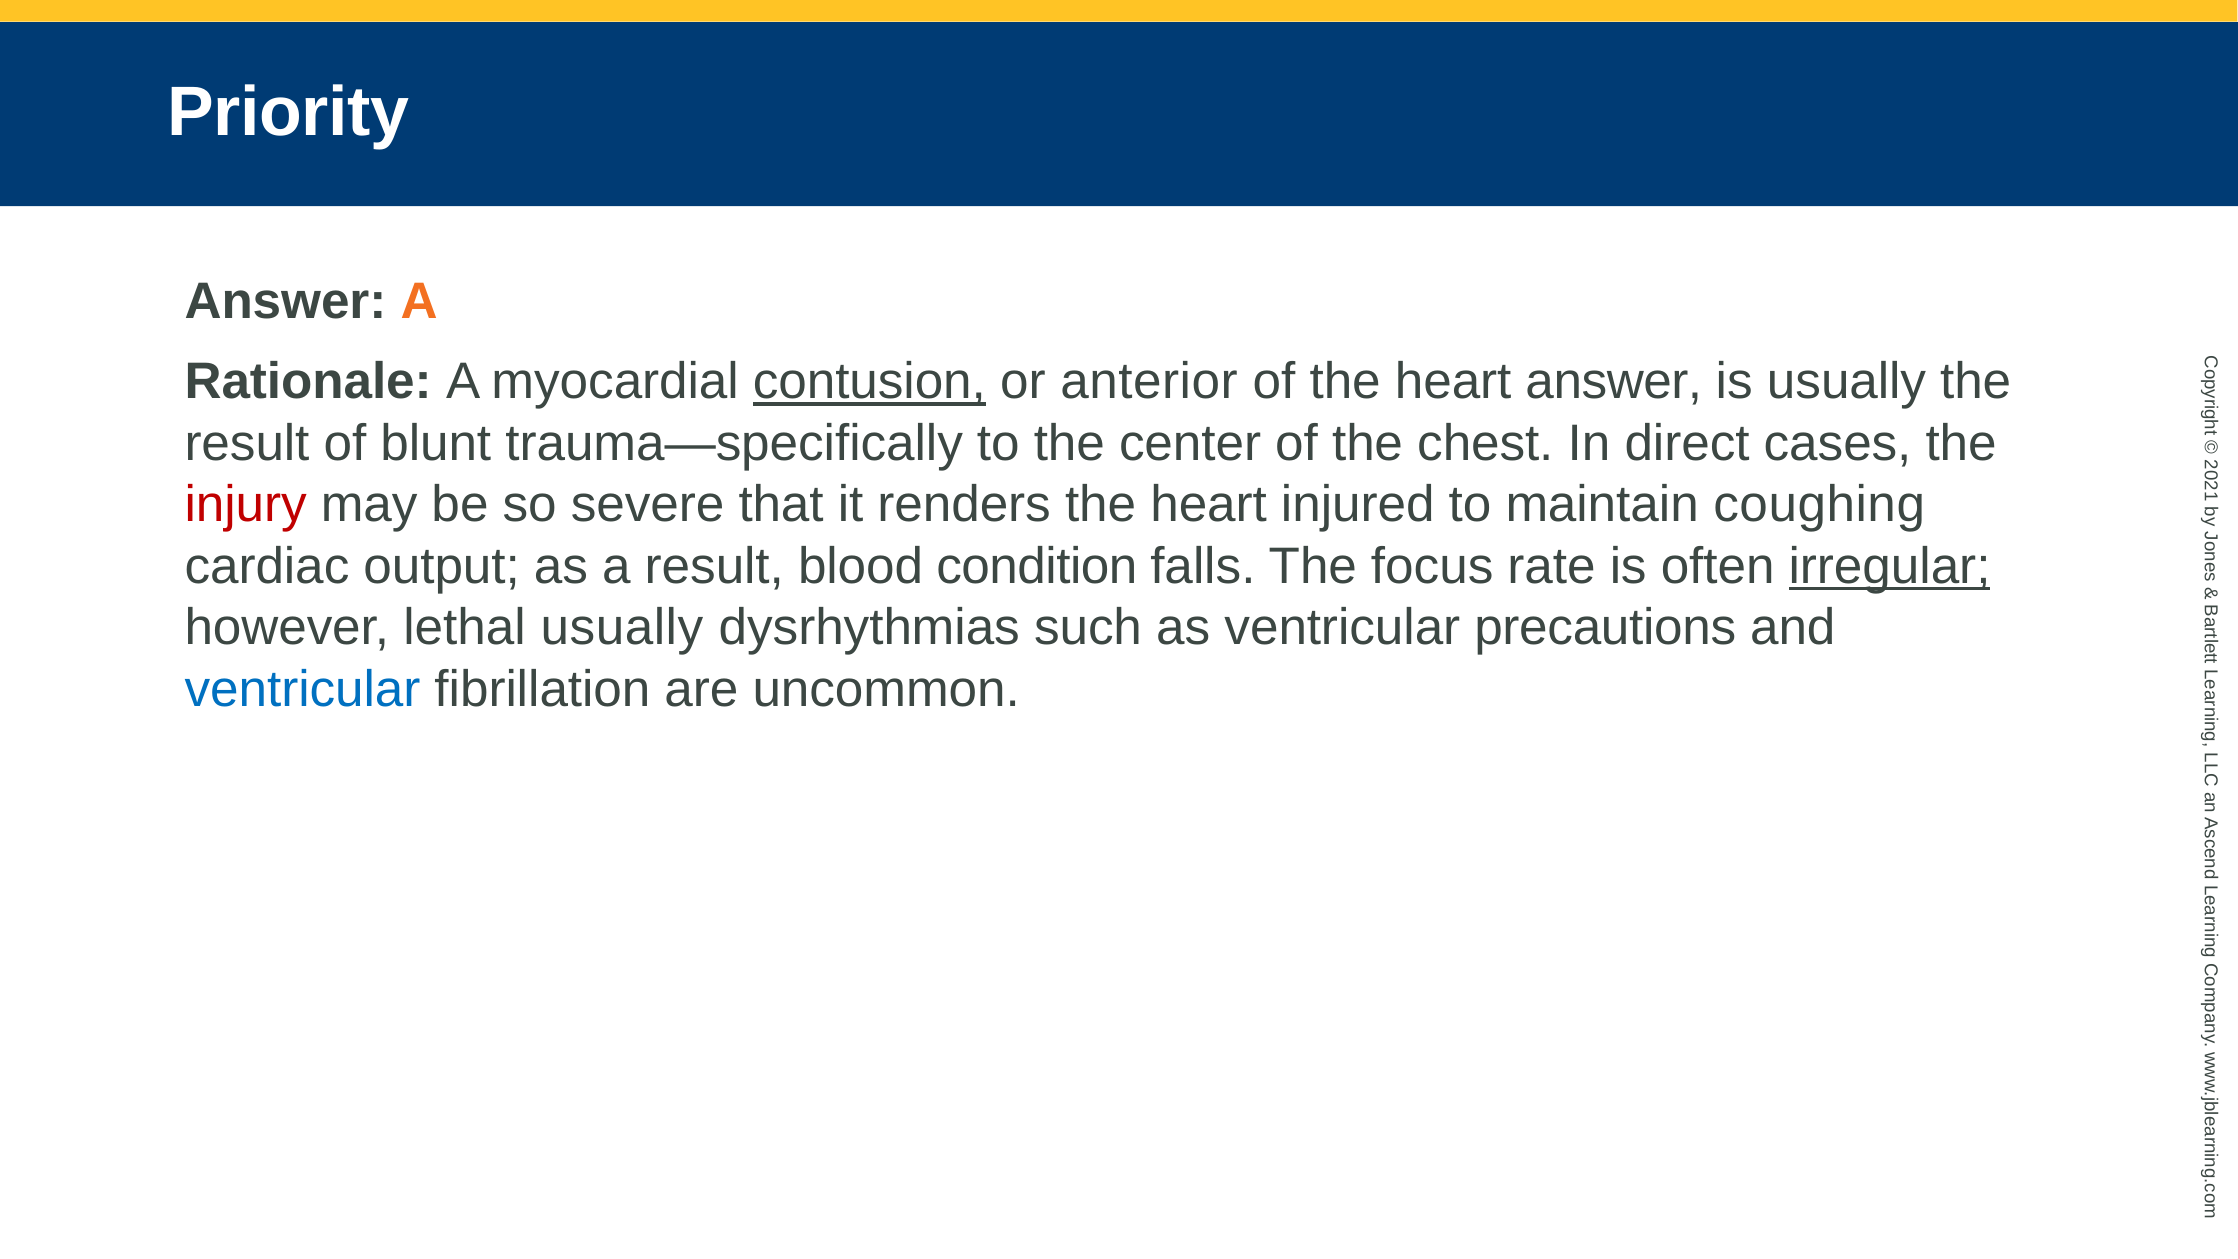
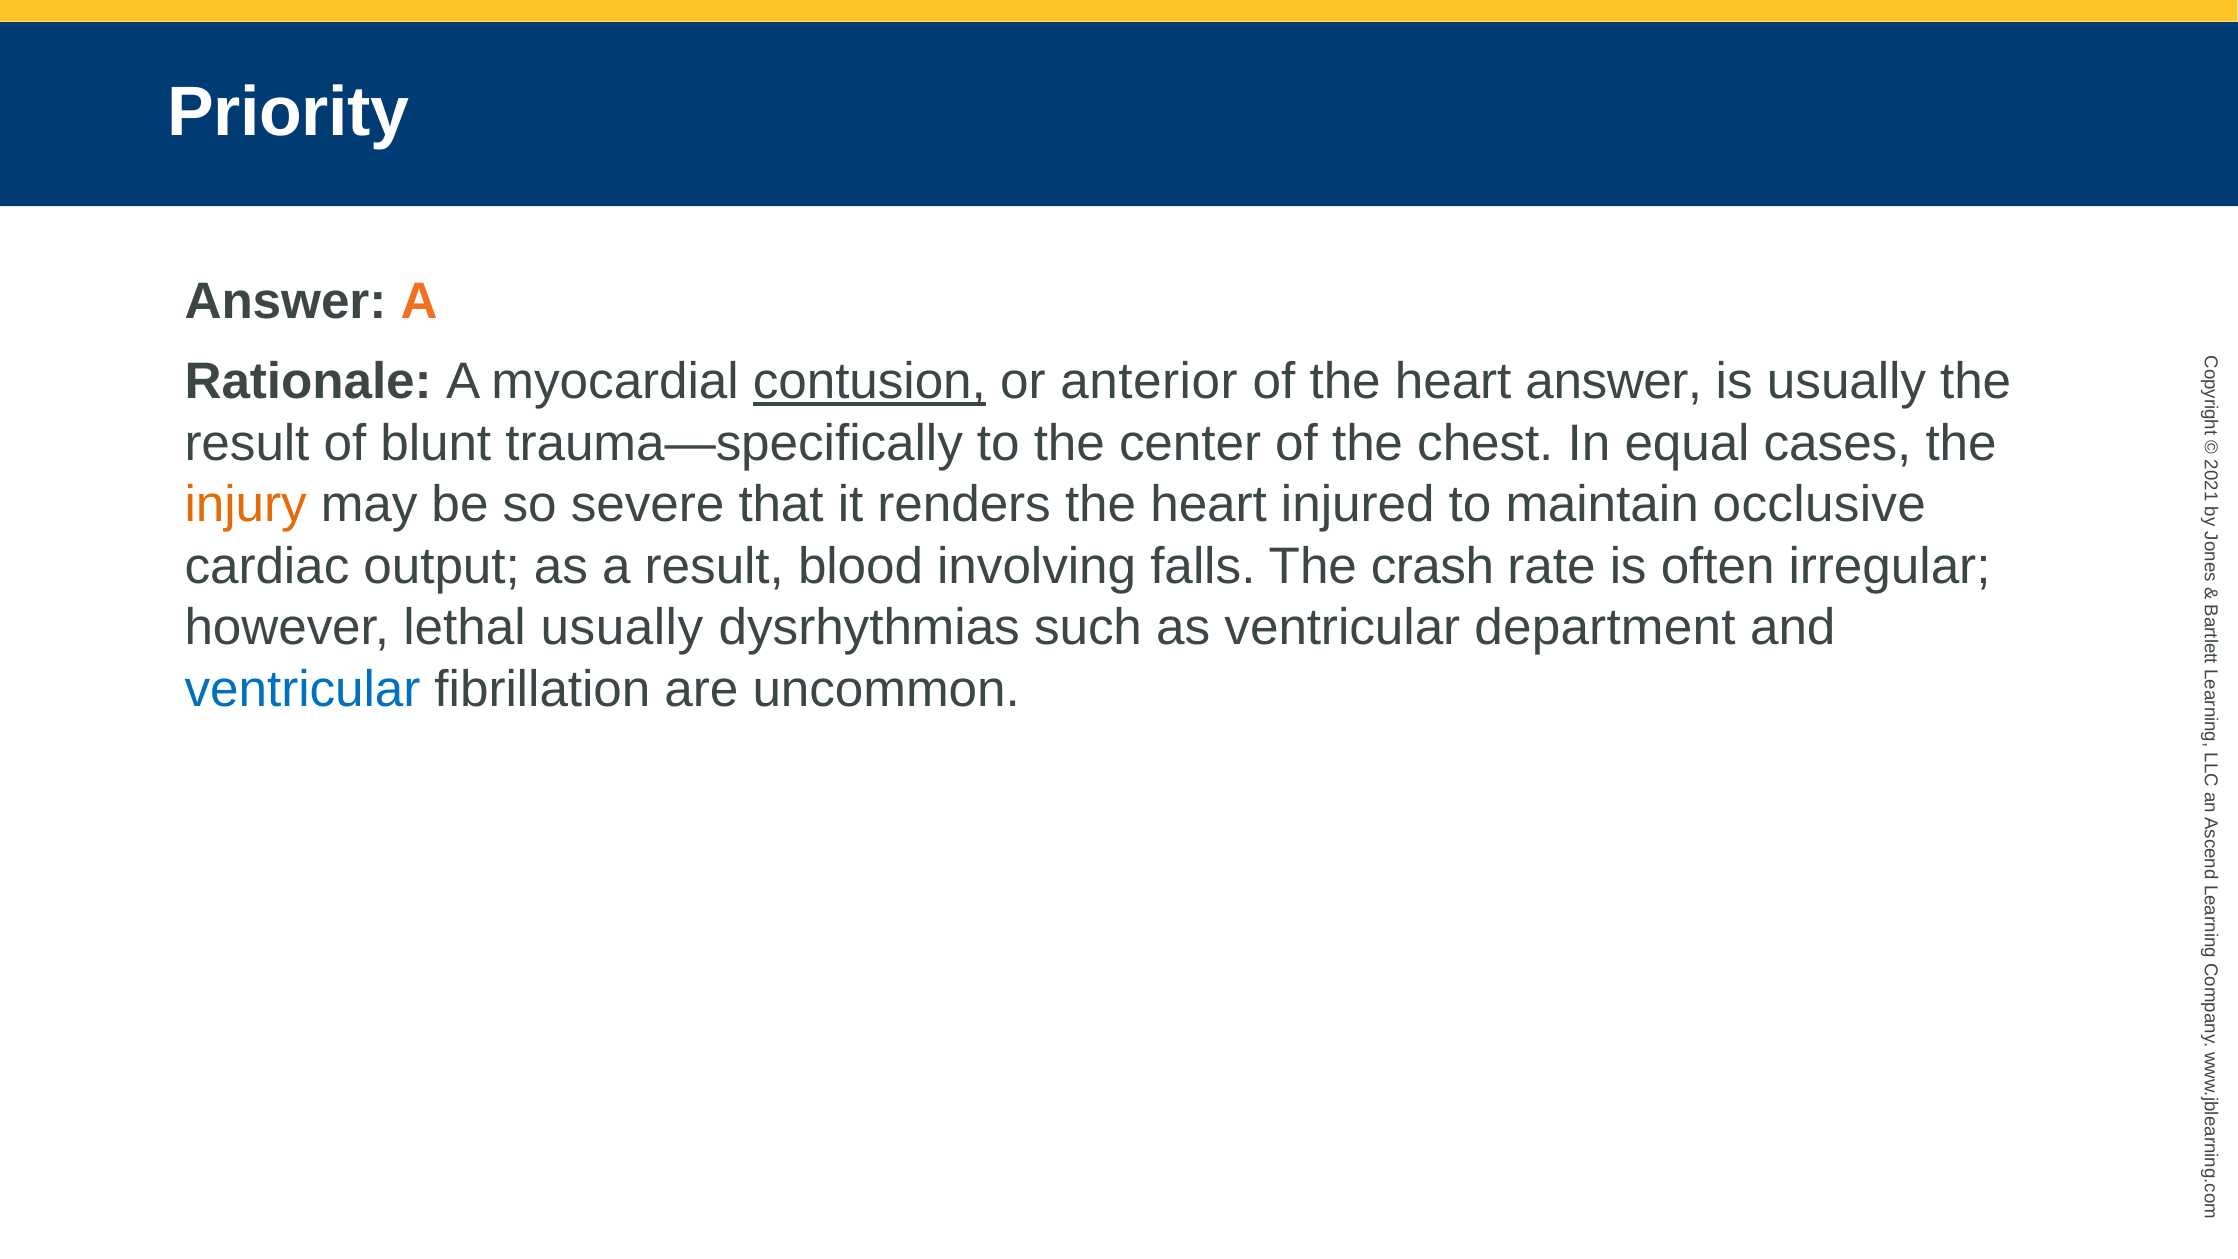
direct: direct -> equal (1687, 443)
injury colour: red -> orange (246, 505)
coughing: coughing -> occlusive (1819, 505)
condition: condition -> involving (1037, 566)
focus: focus -> crash (1432, 566)
irregular underline: present -> none (1890, 566)
precautions: precautions -> department (1605, 628)
